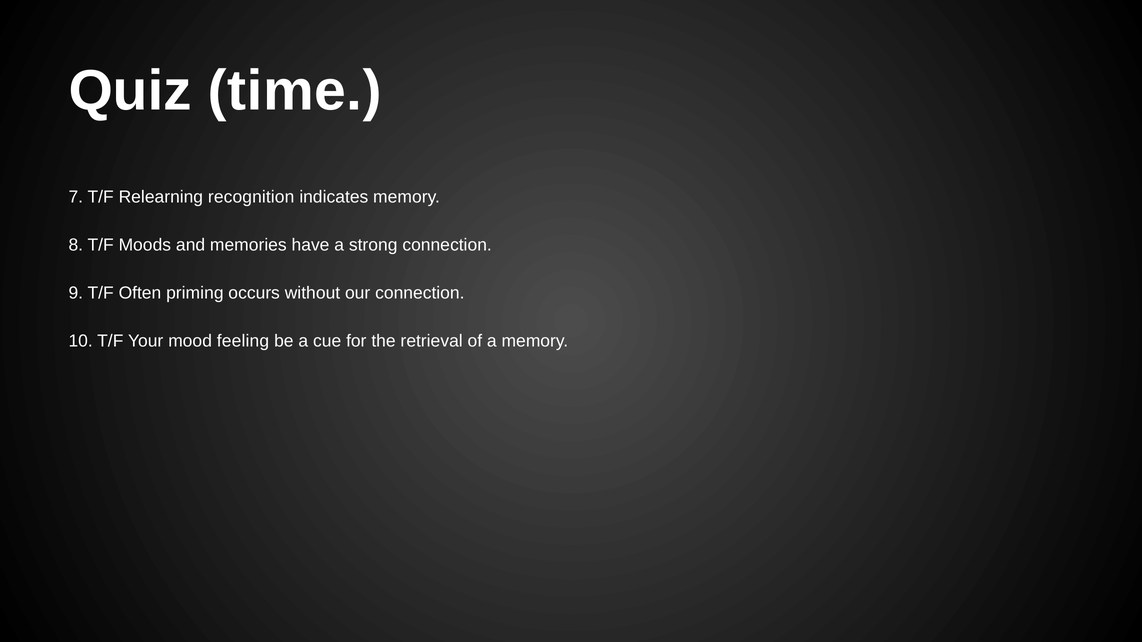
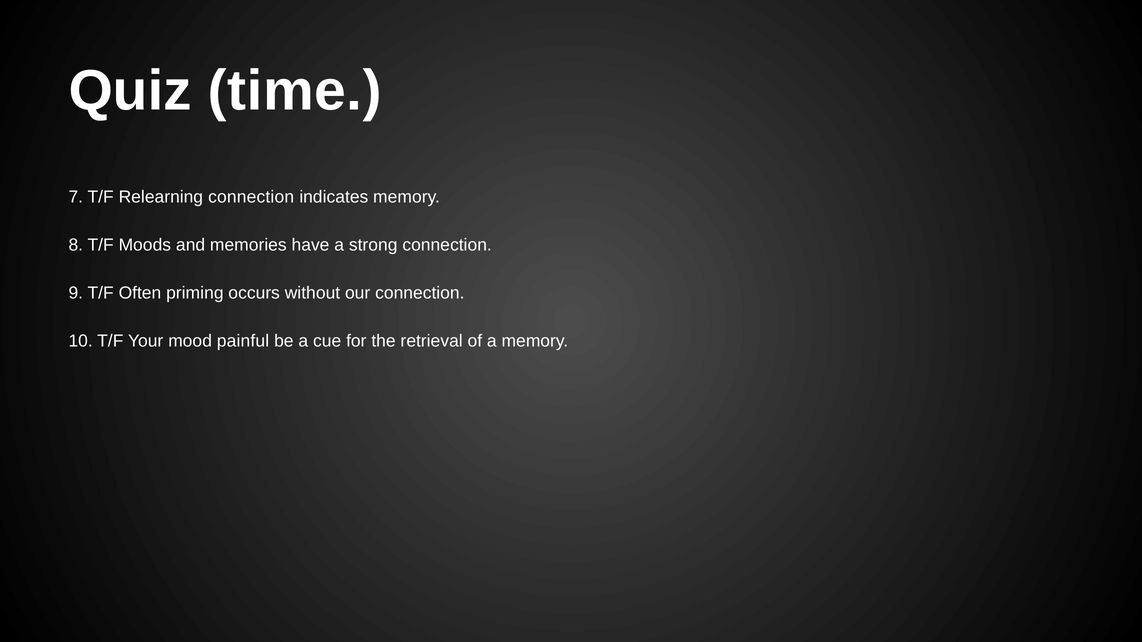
Relearning recognition: recognition -> connection (251, 197)
feeling: feeling -> painful (243, 341)
